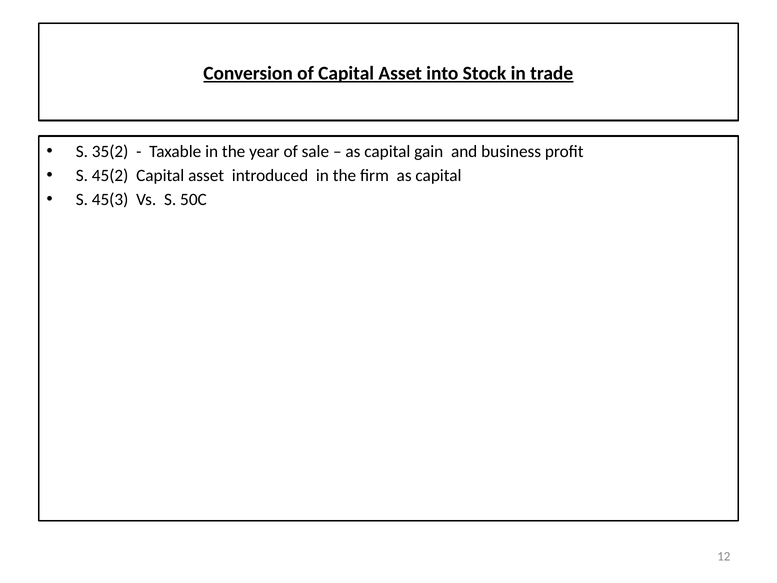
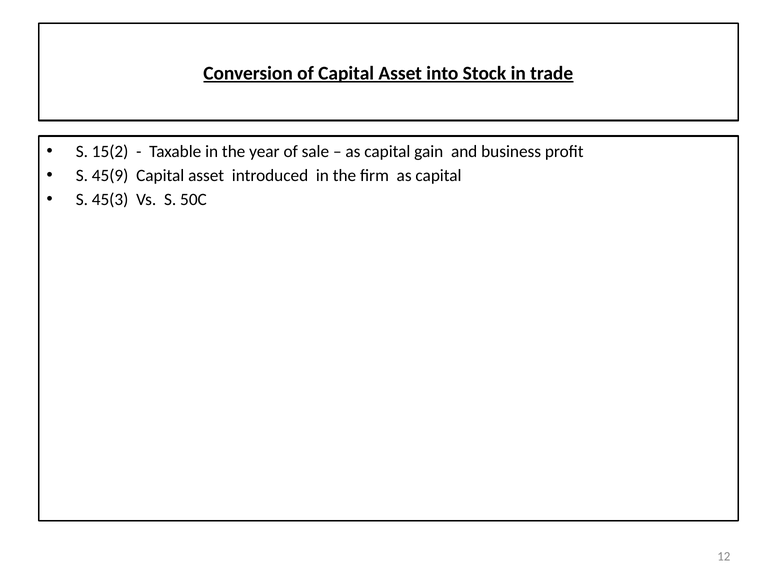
35(2: 35(2 -> 15(2 (110, 151)
45(2: 45(2 -> 45(9 (110, 176)
